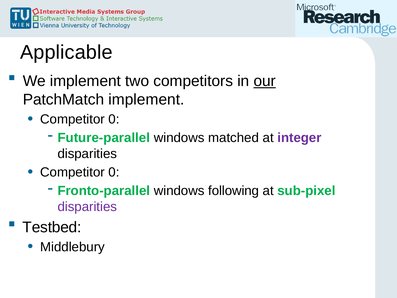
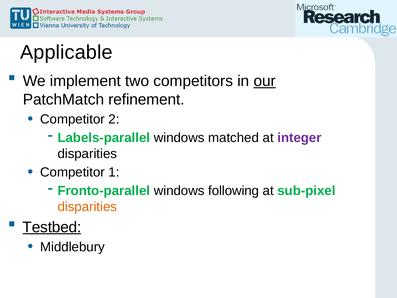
PatchMatch implement: implement -> refinement (147, 100)
0: 0 -> 2 (114, 119)
Future-parallel: Future-parallel -> Labels-parallel (104, 138)
0: 0 -> 1 (114, 172)
disparities colour: purple -> orange (87, 207)
Testbed underline: none -> present (52, 227)
